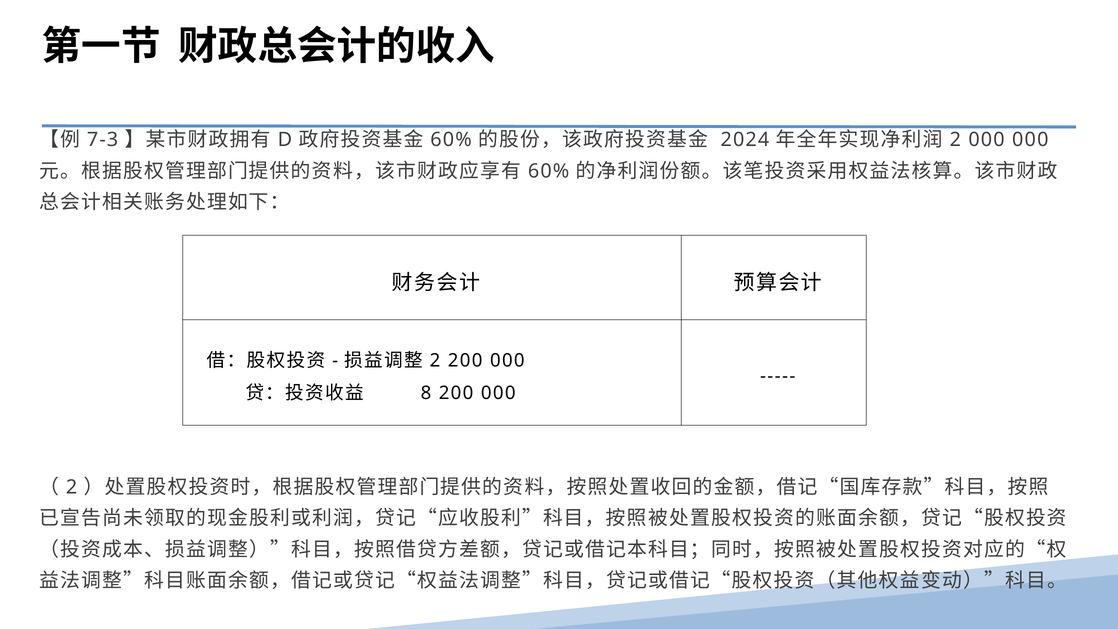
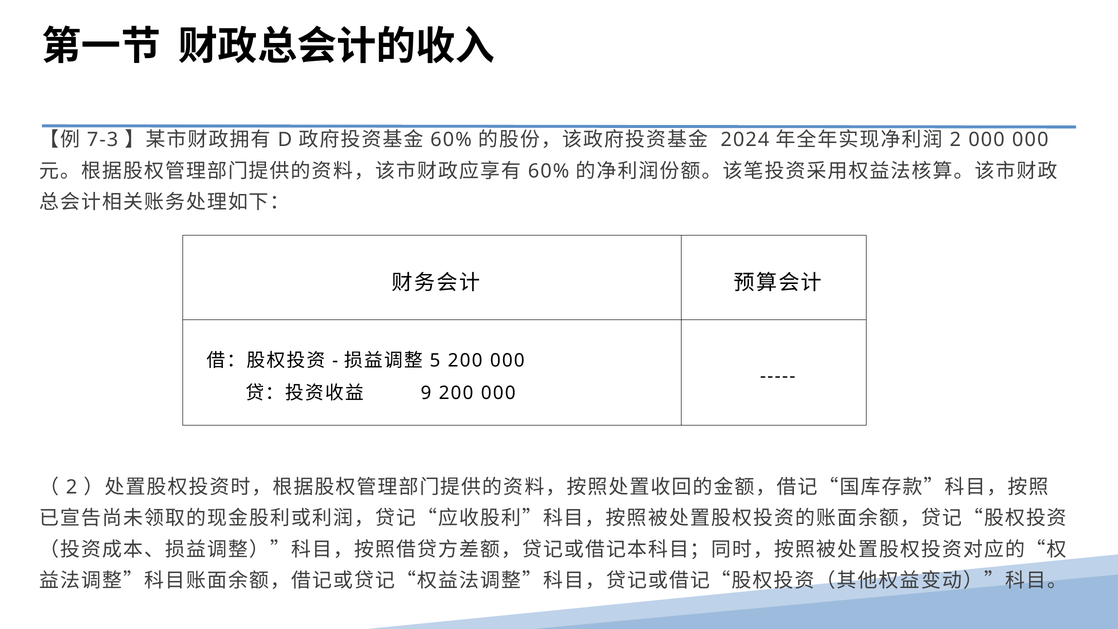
2: 2 -> 5 (435, 361)
8: 8 -> 9 (426, 393)
